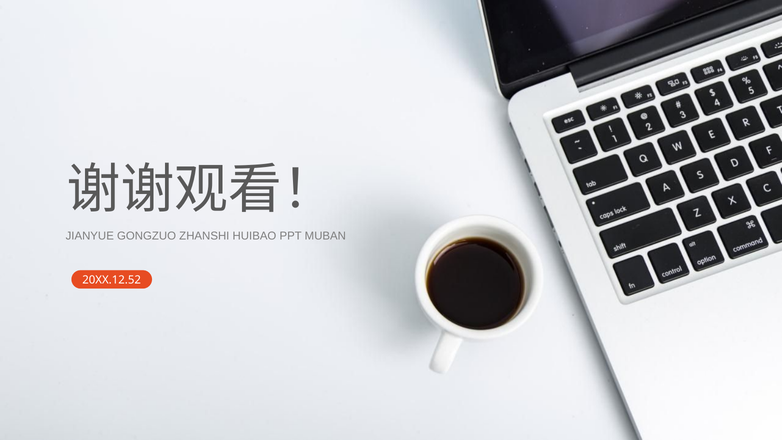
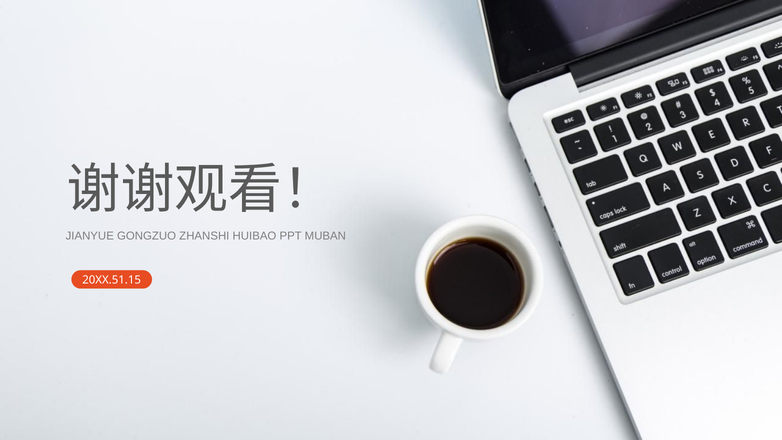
20XX.12.52: 20XX.12.52 -> 20XX.51.15 (112, 280)
